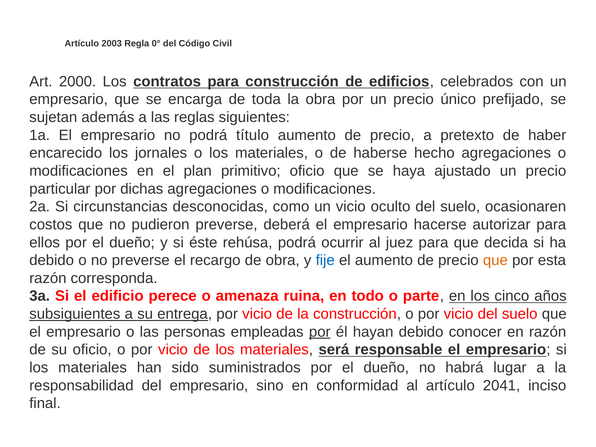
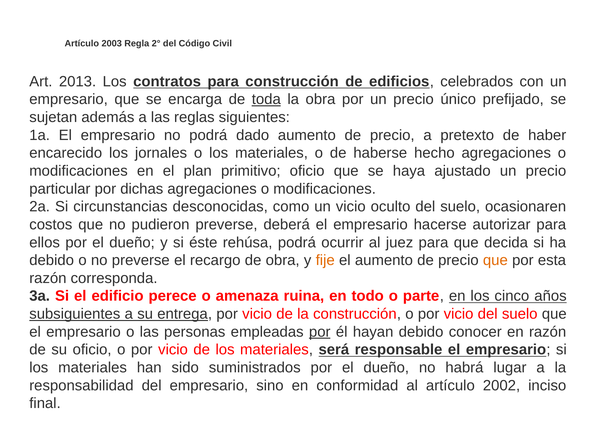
0°: 0° -> 2° (156, 44)
2000: 2000 -> 2013 (78, 82)
toda underline: none -> present (266, 99)
título: título -> dado (253, 135)
fije colour: blue -> orange (325, 260)
2041: 2041 -> 2002 (502, 385)
